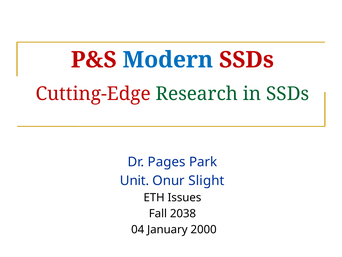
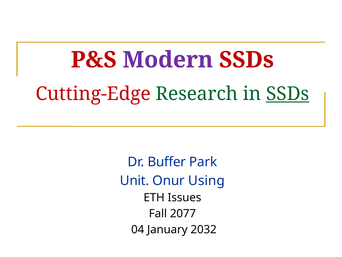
Modern colour: blue -> purple (168, 60)
SSDs underline: none -> present (288, 94)
Pages: Pages -> Buffer (167, 162)
Slight: Slight -> Using (206, 180)
2038: 2038 -> 2077 (183, 213)
2000: 2000 -> 2032 (204, 229)
